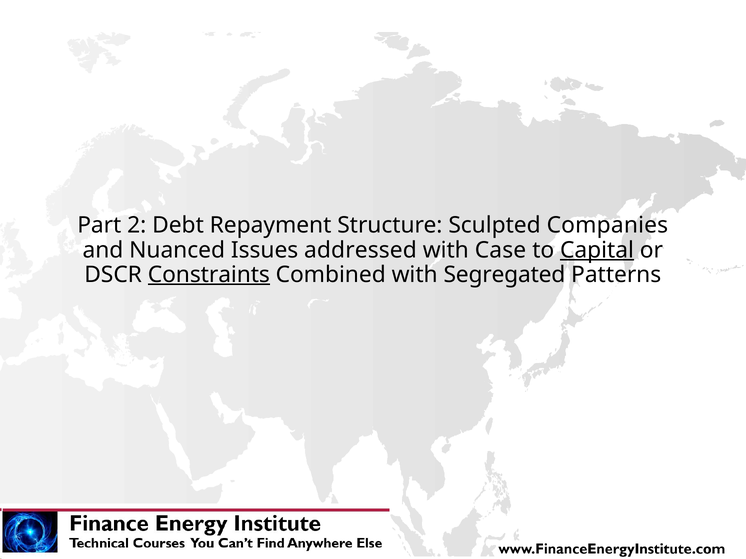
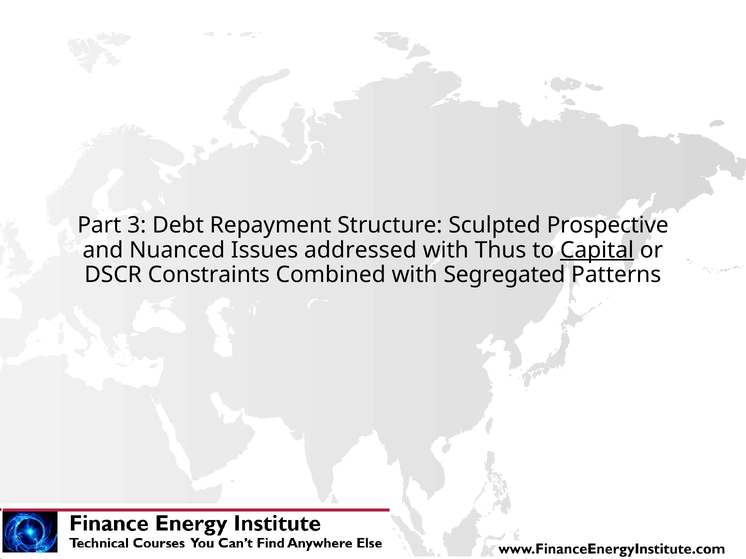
2: 2 -> 3 (137, 226)
Companies: Companies -> Prospective (608, 226)
Case: Case -> Thus (501, 250)
Constraints underline: present -> none (209, 275)
